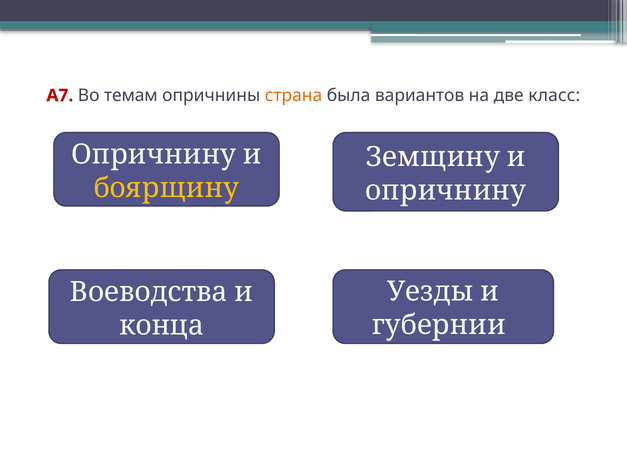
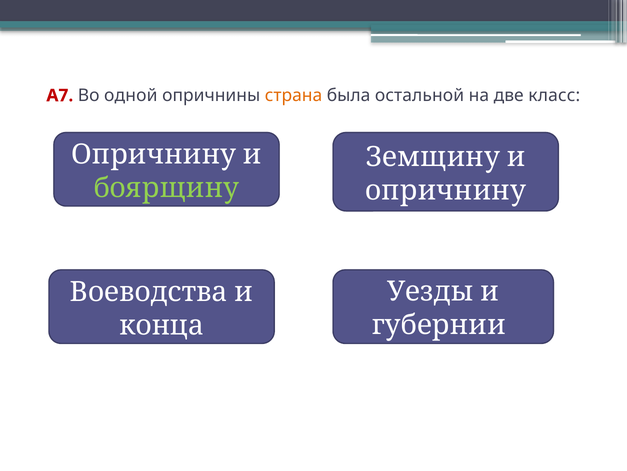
темам: темам -> одной (131, 95)
вариантов: вариантов -> остальной (420, 95)
боярщину colour: yellow -> light green (166, 188)
